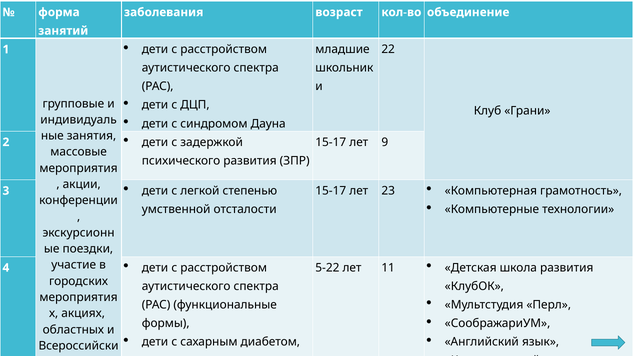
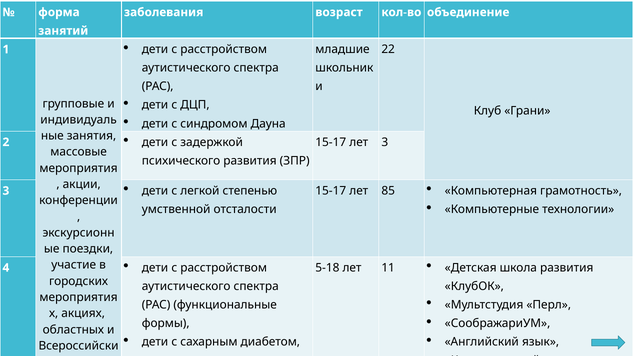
лет 9: 9 -> 3 (385, 142)
23: 23 -> 85 (388, 191)
5-22: 5-22 -> 5-18 (327, 268)
